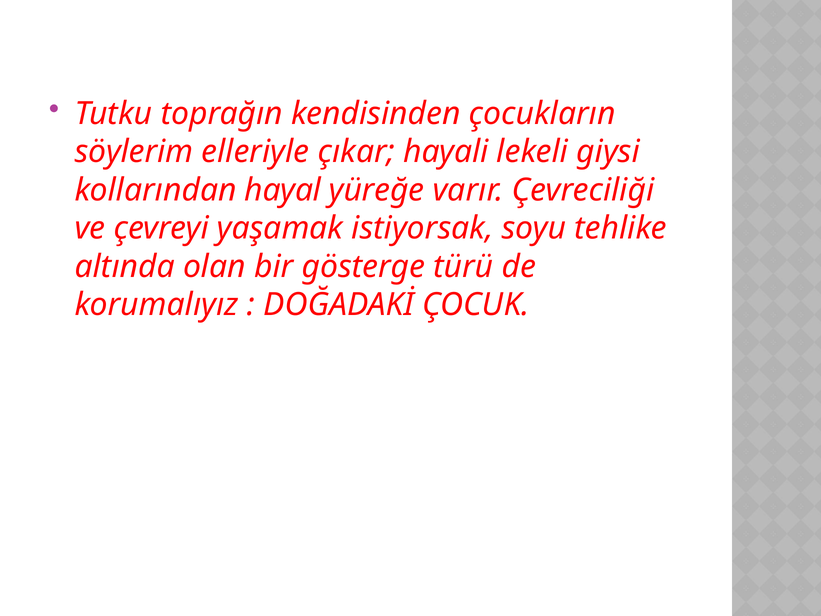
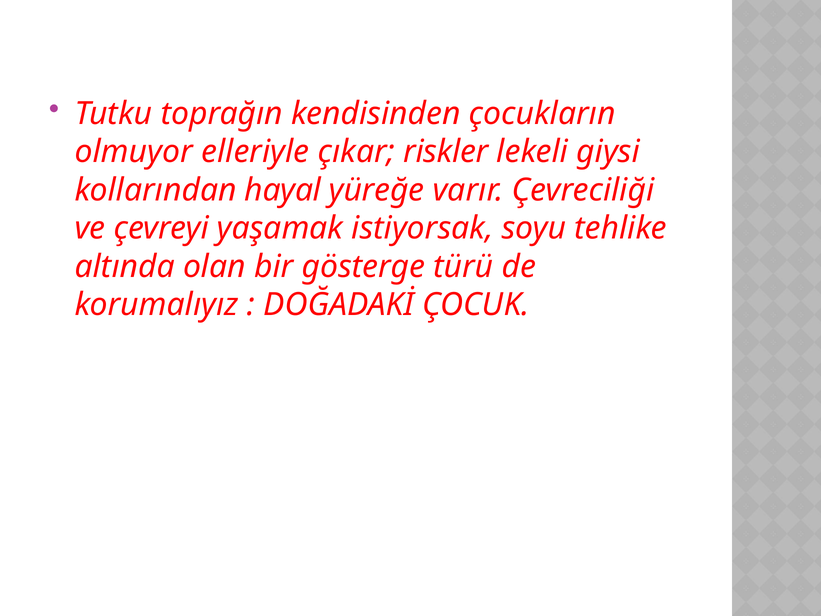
söylerim: söylerim -> olmuyor (134, 152)
hayali: hayali -> riskler (446, 152)
